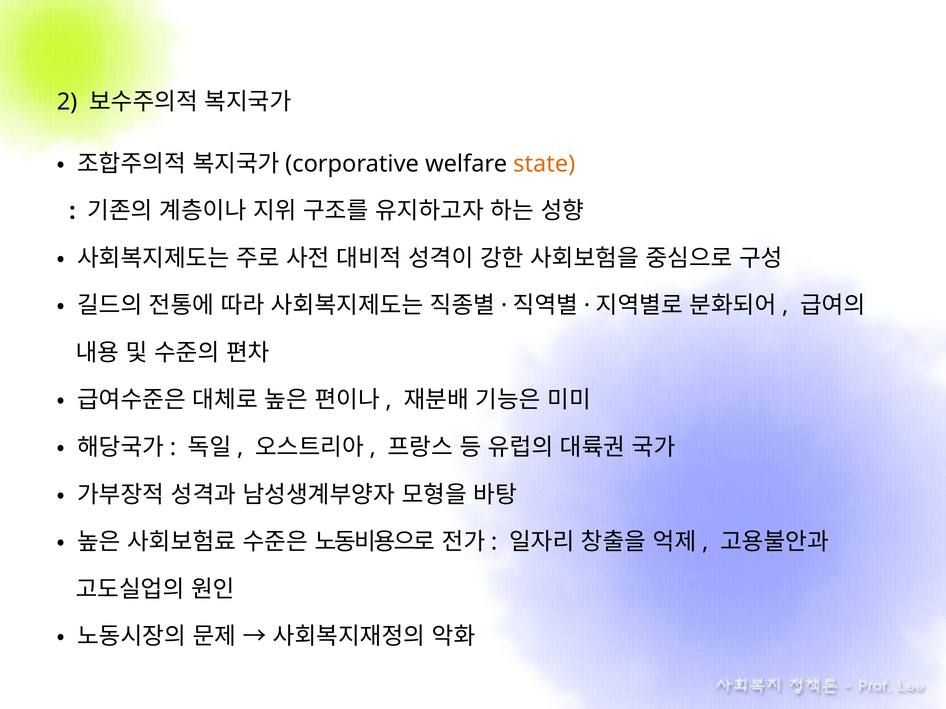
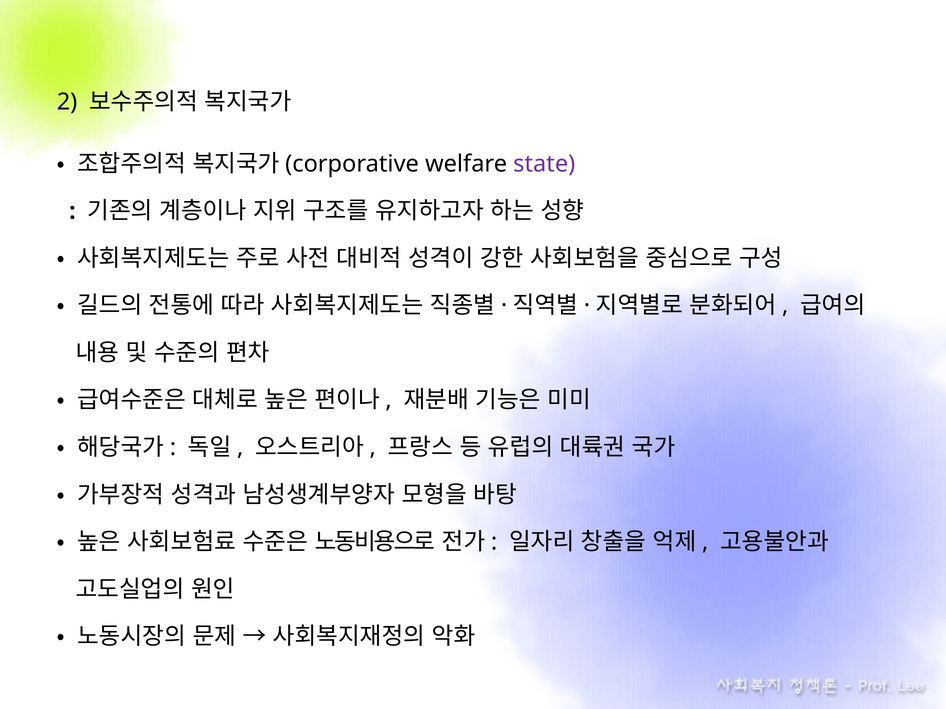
state colour: orange -> purple (544, 164)
